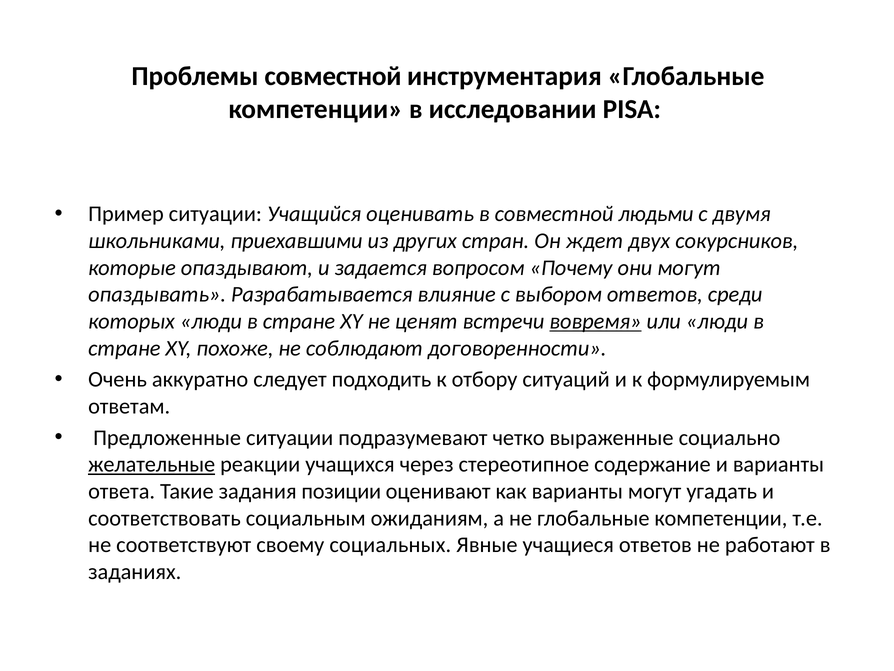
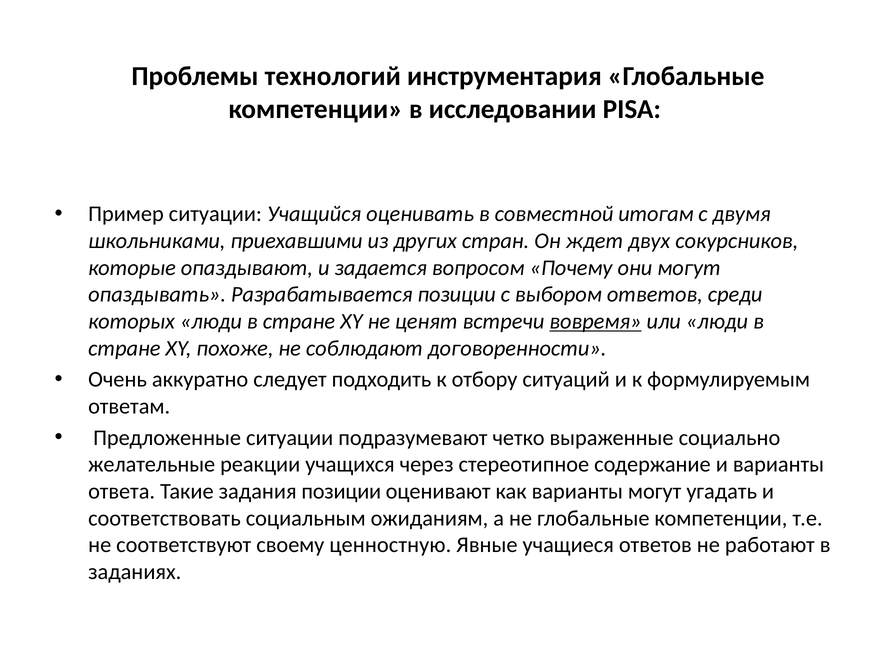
Проблемы совместной: совместной -> технологий (333, 76)
людьми: людьми -> итогам (656, 214)
Разрабатывается влияние: влияние -> позиции (457, 294)
желательные underline: present -> none (152, 464)
социальных: социальных -> ценностную (390, 545)
